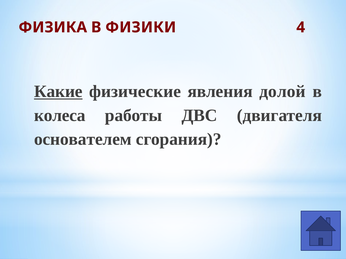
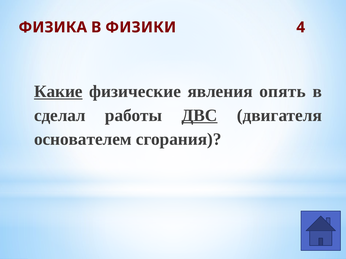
долой: долой -> опять (282, 92)
колеса: колеса -> сделал (60, 116)
ДВС underline: none -> present (200, 116)
